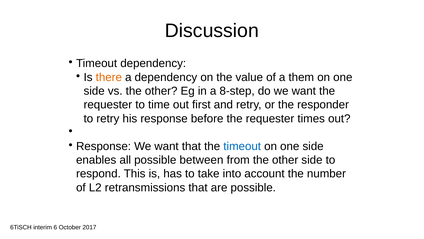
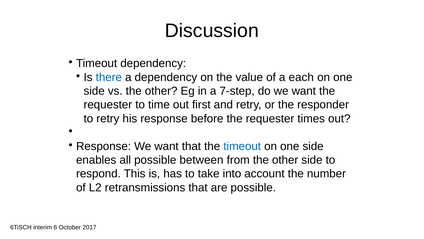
there colour: orange -> blue (109, 77)
them: them -> each (301, 77)
8-step: 8-step -> 7-step (237, 91)
